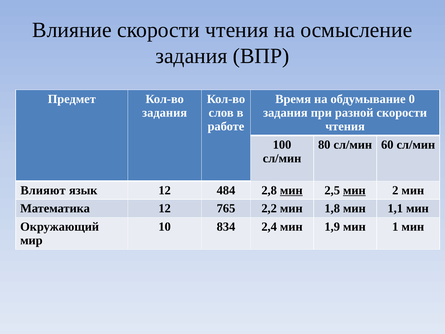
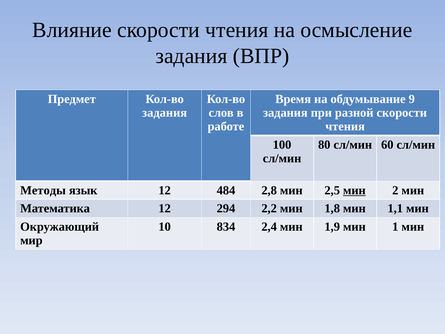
0: 0 -> 9 (412, 99)
Влияют: Влияют -> Методы (43, 190)
мин underline: present -> none (291, 190)
765: 765 -> 294 (226, 208)
